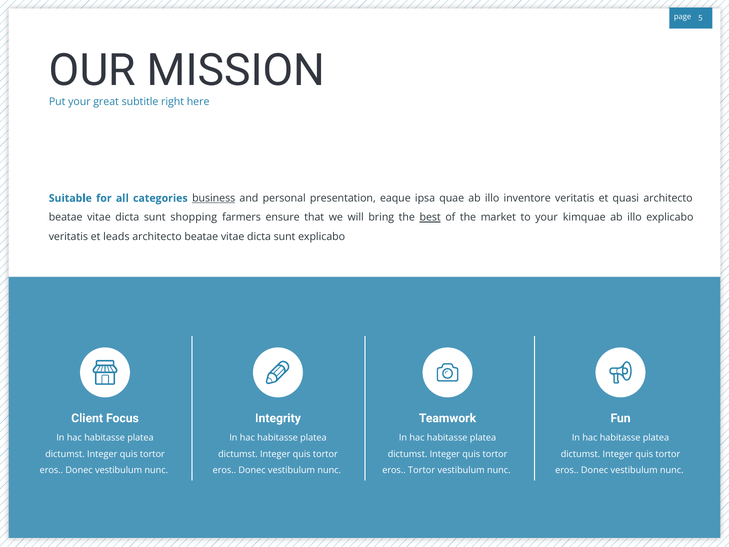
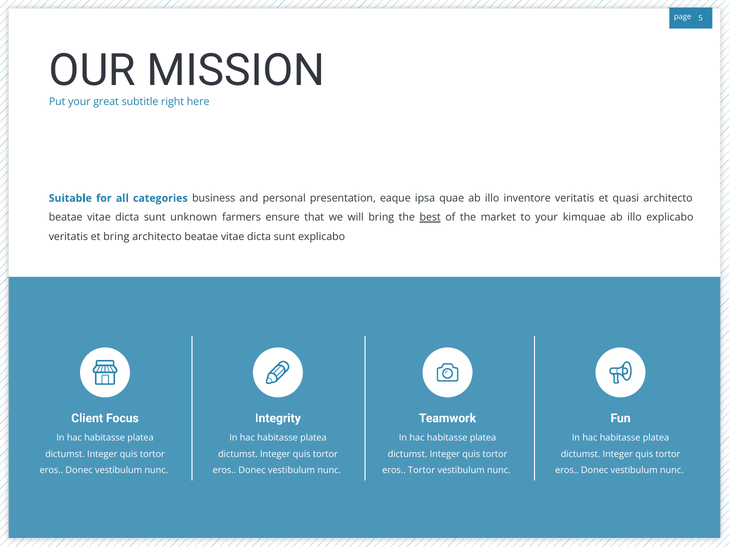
business underline: present -> none (214, 198)
shopping: shopping -> unknown (194, 217)
et leads: leads -> bring (116, 236)
